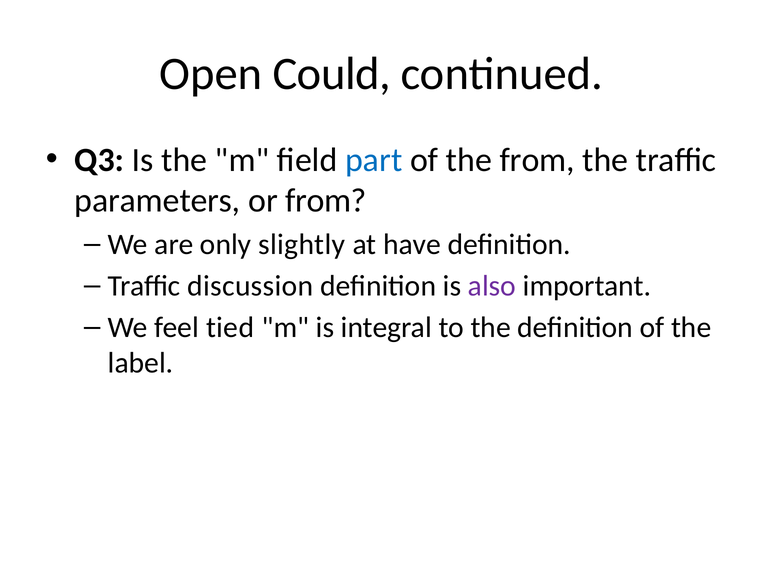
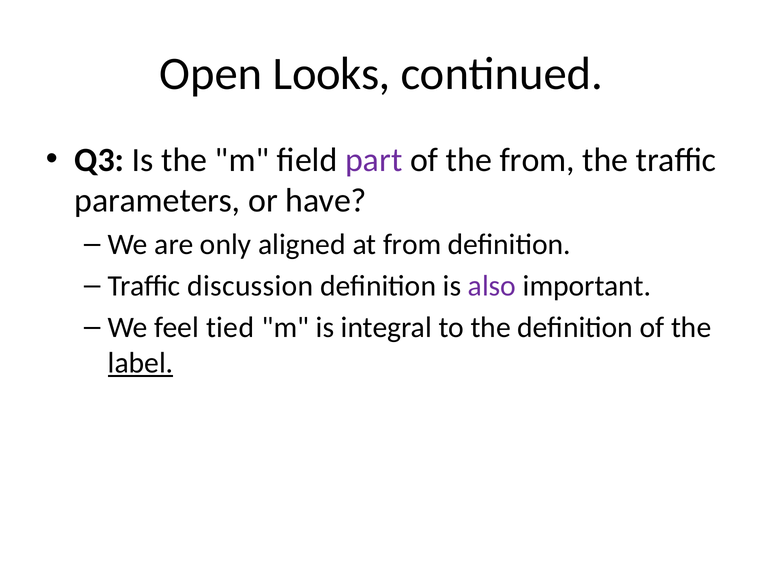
Could: Could -> Looks (332, 74)
part colour: blue -> purple (374, 160)
or from: from -> have (326, 201)
slightly: slightly -> aligned (302, 245)
at have: have -> from (412, 245)
label underline: none -> present (141, 363)
